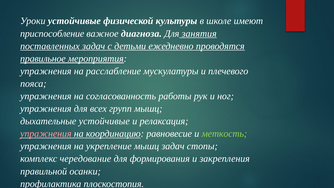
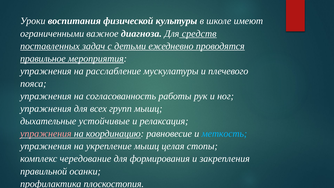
Уроки устойчивые: устойчивые -> воспитания (74, 21)
приспособление: приспособление -> ограниченными (52, 34)
занятия: занятия -> средств (199, 34)
меткость colour: light green -> light blue (224, 134)
мышц задач: задач -> целая (173, 146)
